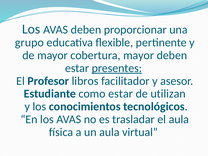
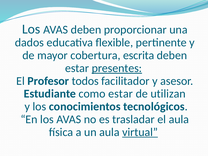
grupo: grupo -> dados (29, 43)
cobertura mayor: mayor -> escrita (139, 55)
libros: libros -> todos (85, 81)
virtual underline: none -> present (140, 132)
